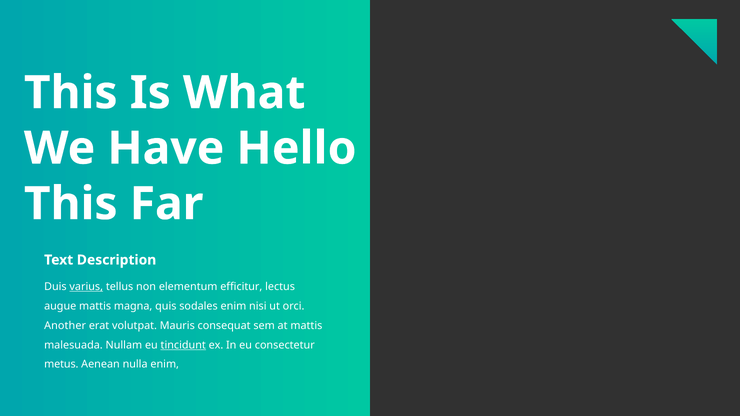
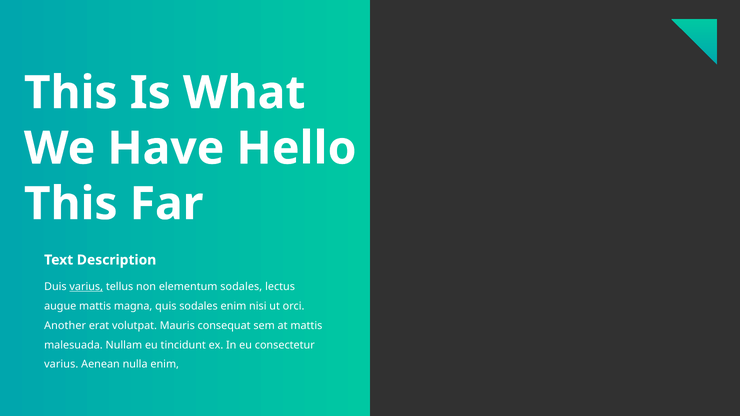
elementum efficitur: efficitur -> sodales (241, 287)
tincidunt underline: present -> none (183, 345)
metus: metus -> varius (61, 365)
